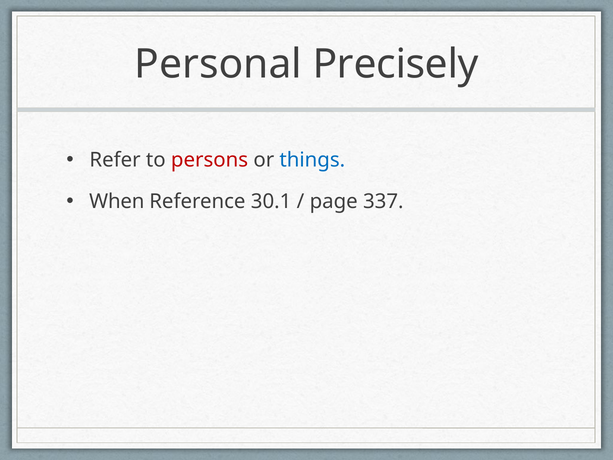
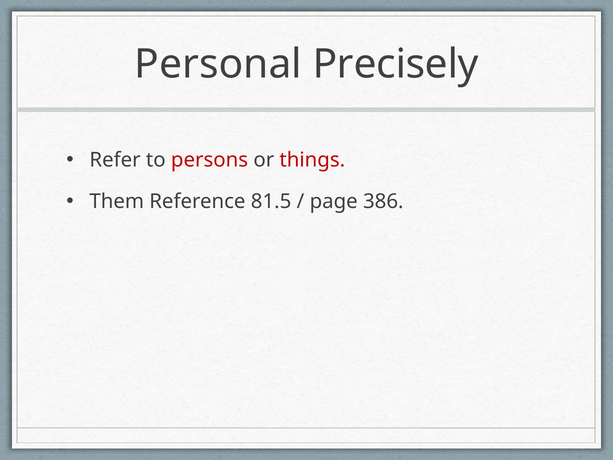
things colour: blue -> red (312, 160)
When: When -> Them (117, 201)
30.1: 30.1 -> 81.5 (271, 201)
337: 337 -> 386 (383, 201)
